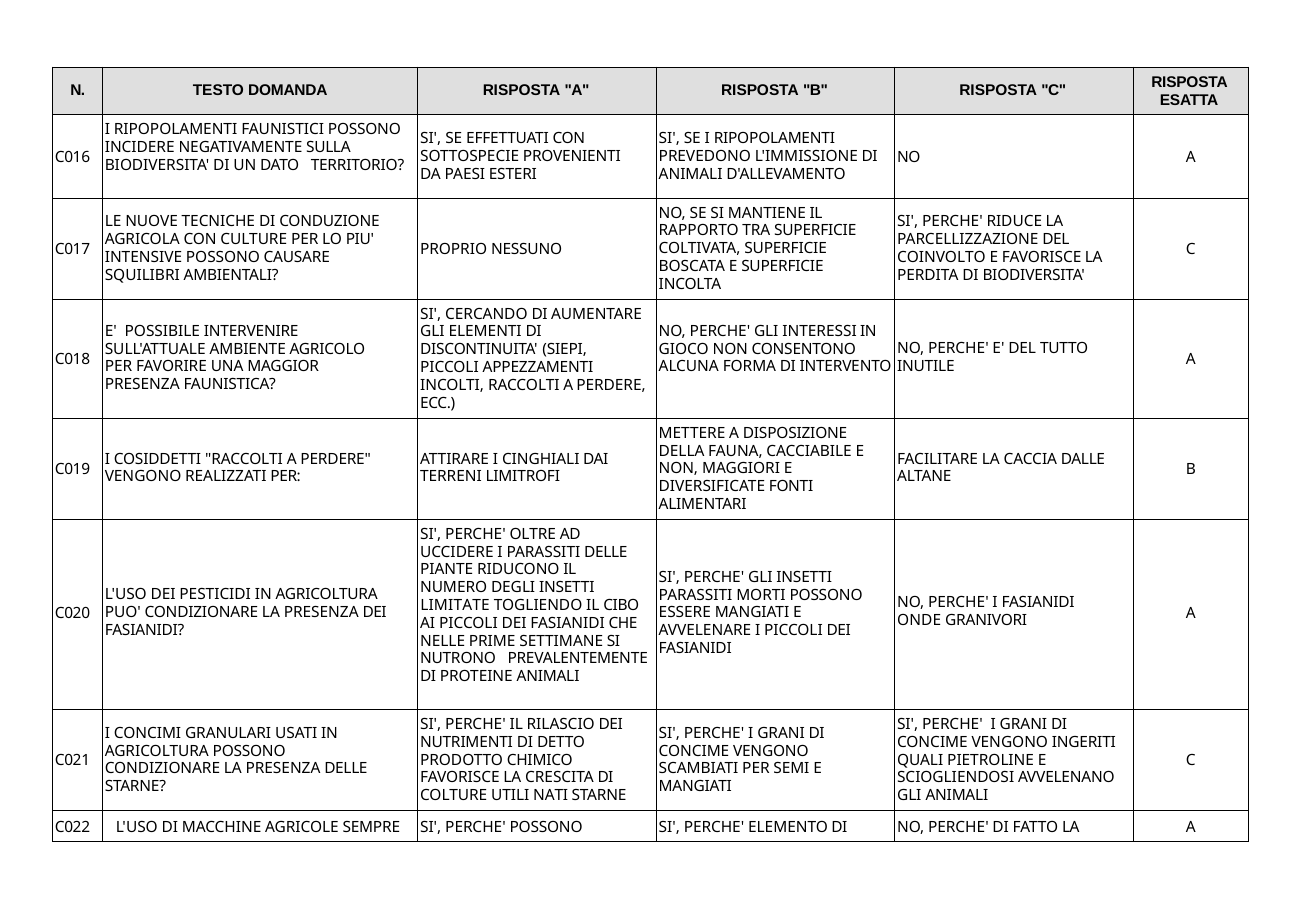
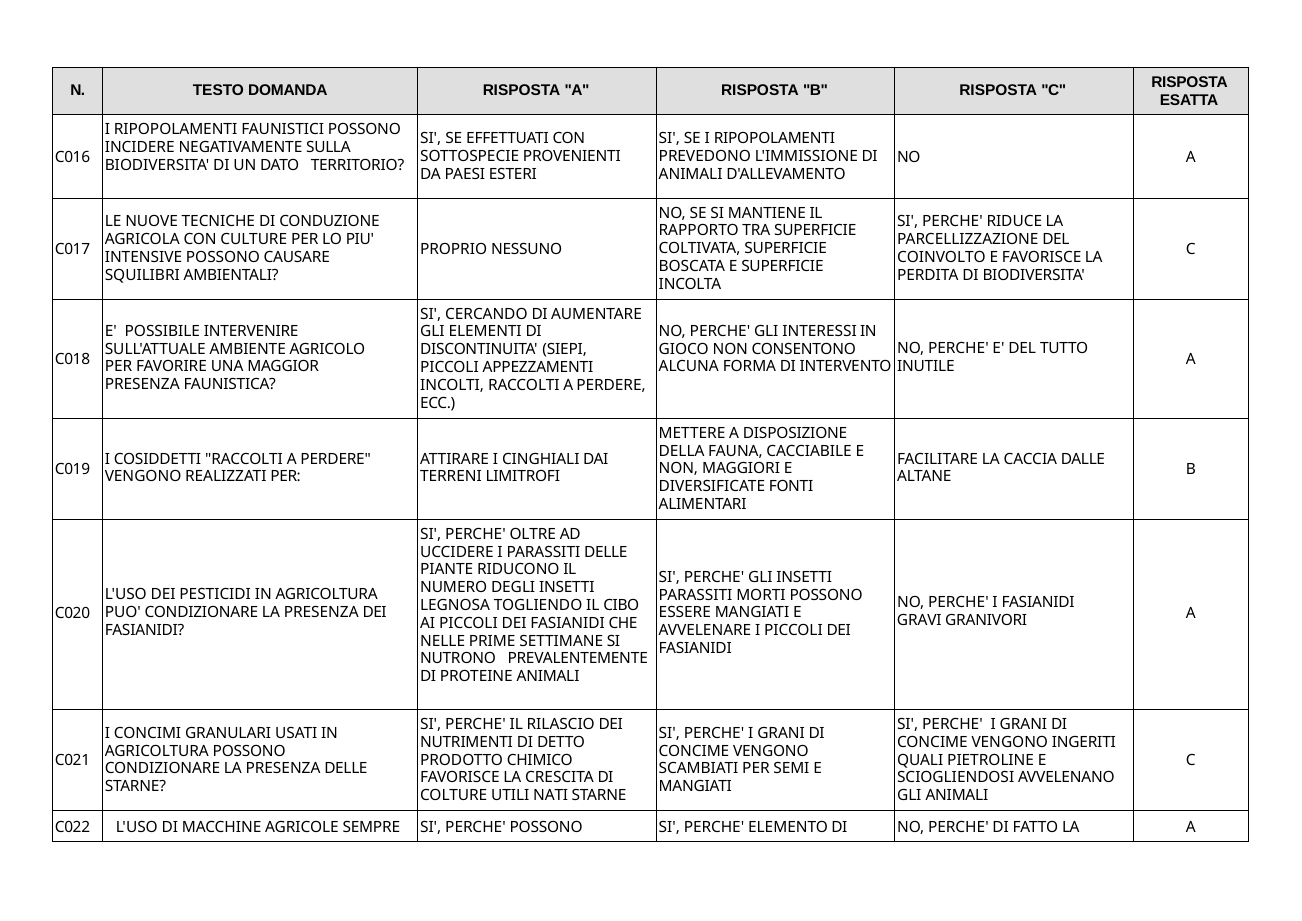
LIMITATE: LIMITATE -> LEGNOSA (455, 605)
ONDE: ONDE -> GRAVI (919, 620)
